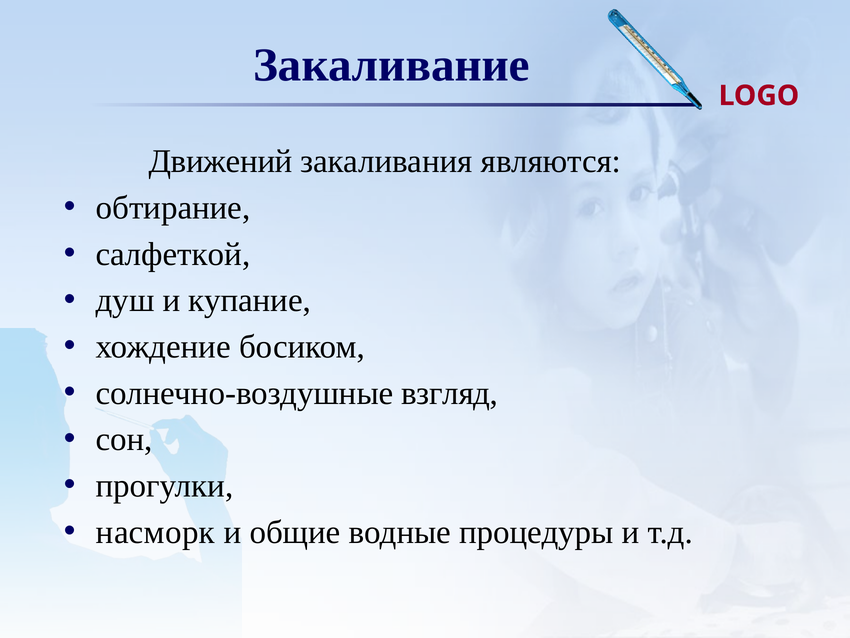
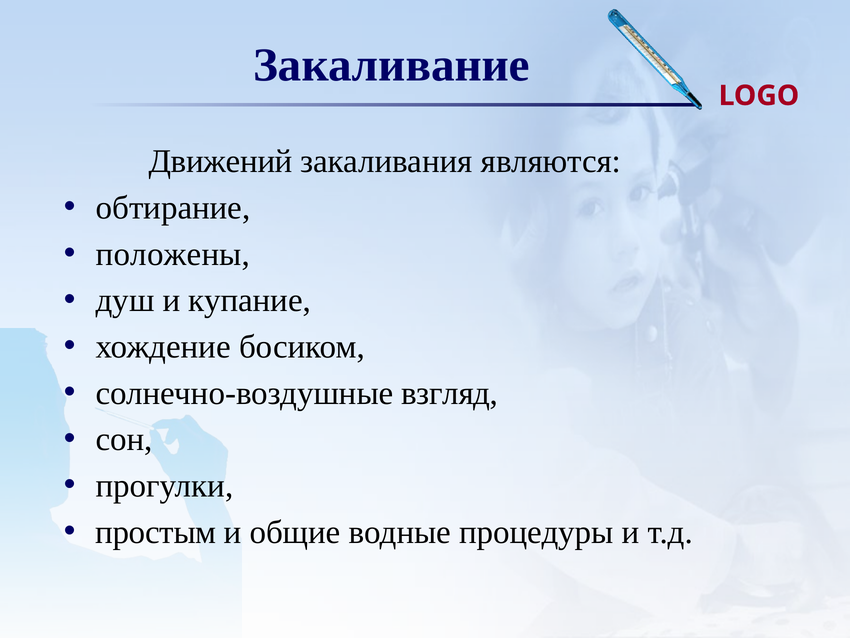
салфеткой: салфеткой -> положены (173, 254)
насморк: насморк -> простым (156, 532)
